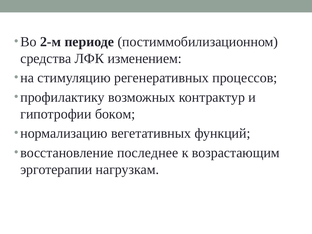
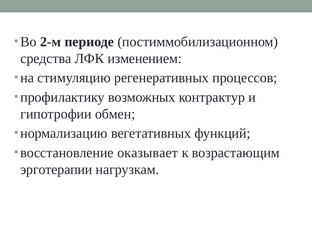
боком: боком -> обмен (115, 114)
последнее: последнее -> оказывает (148, 153)
